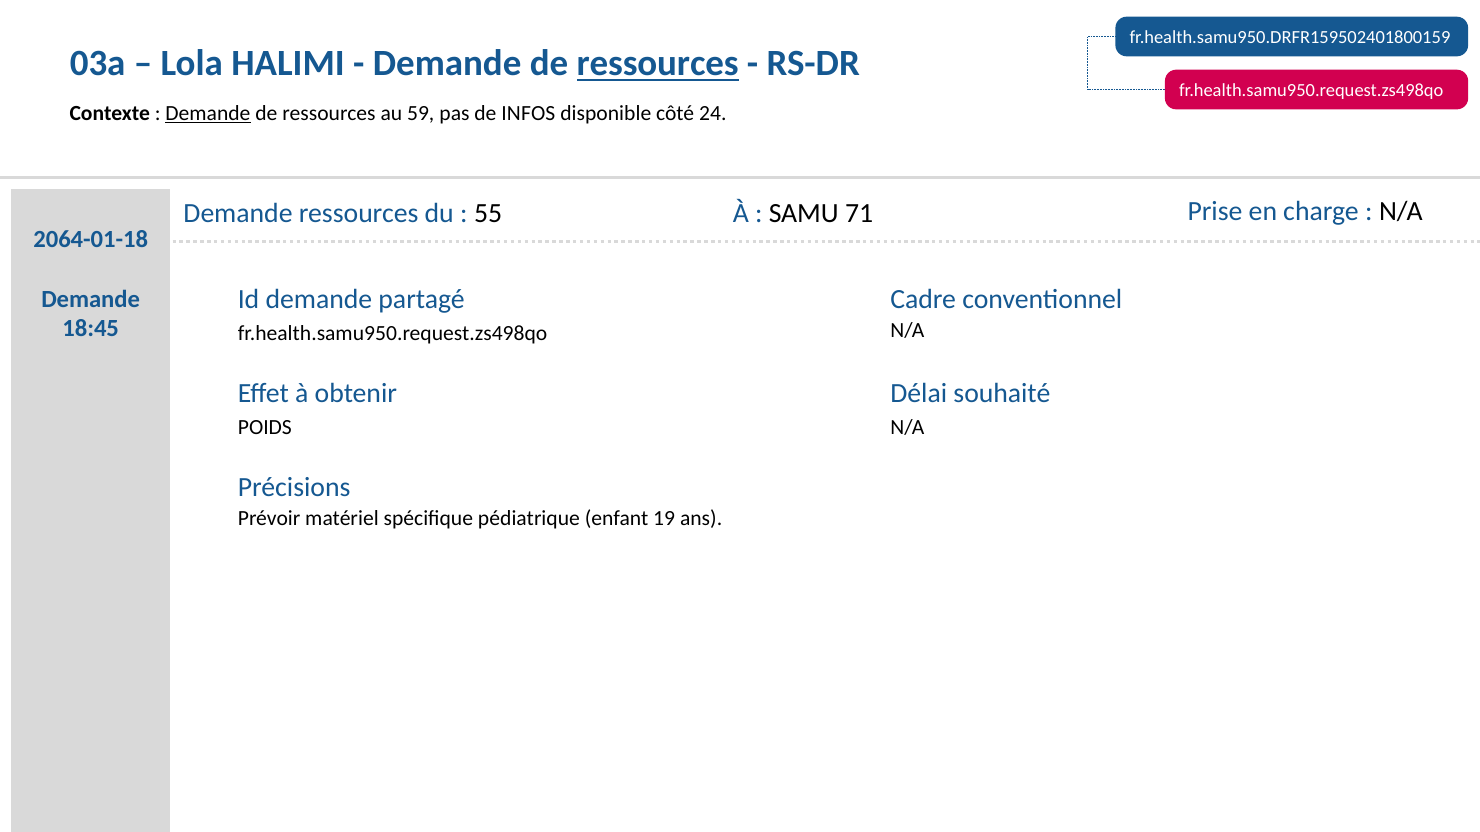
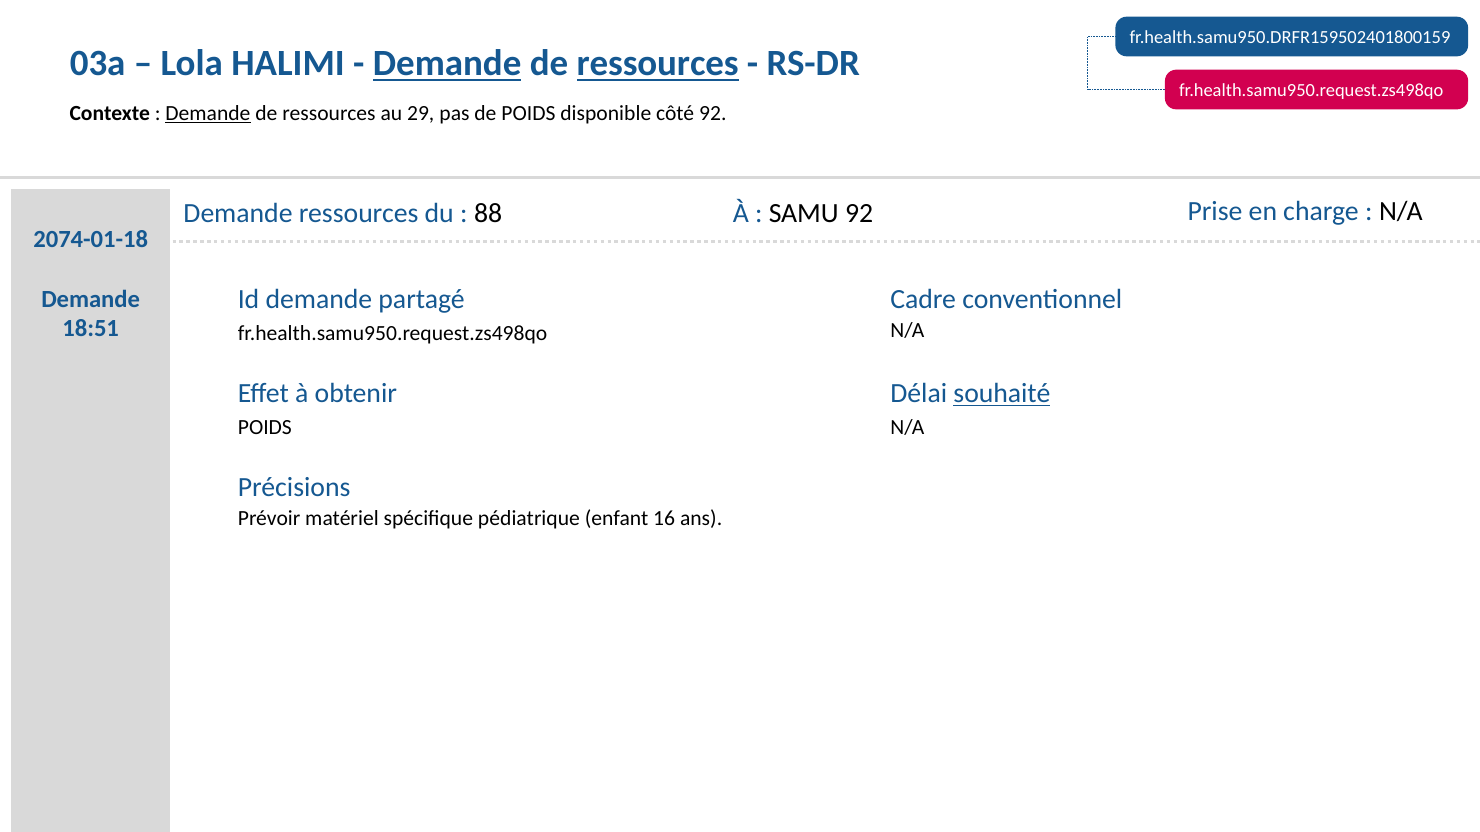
Demande underline: none -> present (447, 64)
59: 59 -> 29 (421, 113)
de INFOS: INFOS -> POIDS (528, 113)
côté 24: 24 -> 92 (713, 113)
55: 55 -> 88 (488, 213)
SAMU 71: 71 -> 92 (859, 213)
2064-01-18: 2064-01-18 -> 2074-01-18 (91, 240)
18:45: 18:45 -> 18:51 (91, 329)
souhaité underline: none -> present (1002, 394)
19: 19 -> 16 (664, 519)
